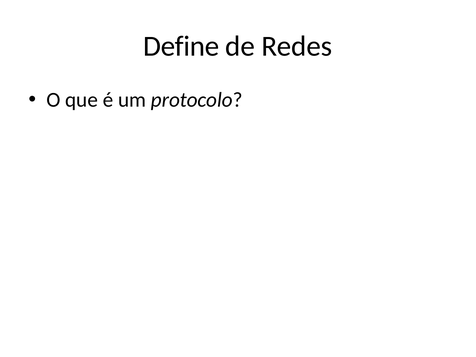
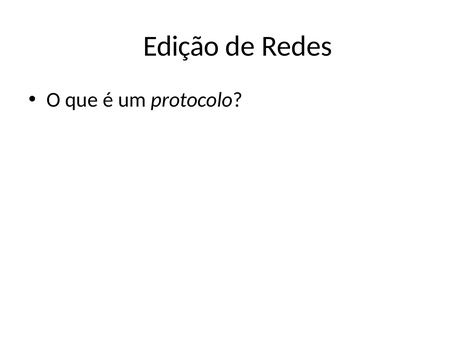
Define: Define -> Edição (181, 46)
